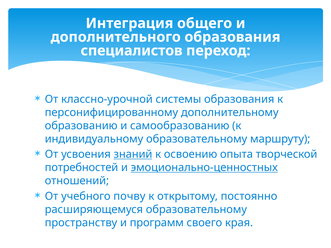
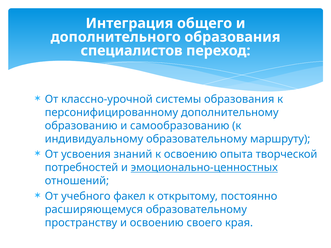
знаний underline: present -> none (133, 154)
почву: почву -> факел (130, 196)
и программ: программ -> освоению (157, 223)
